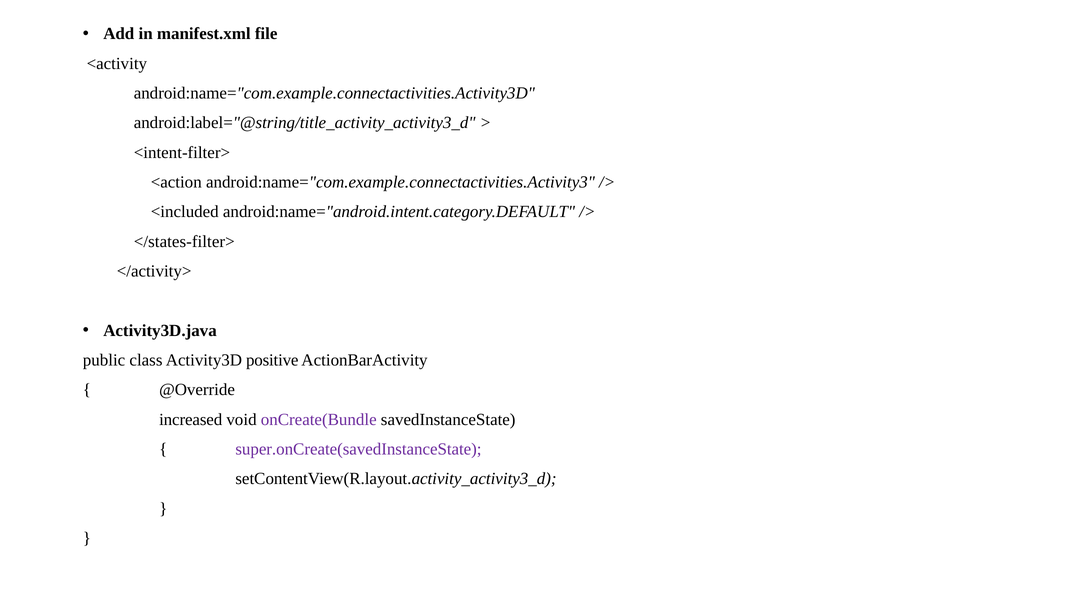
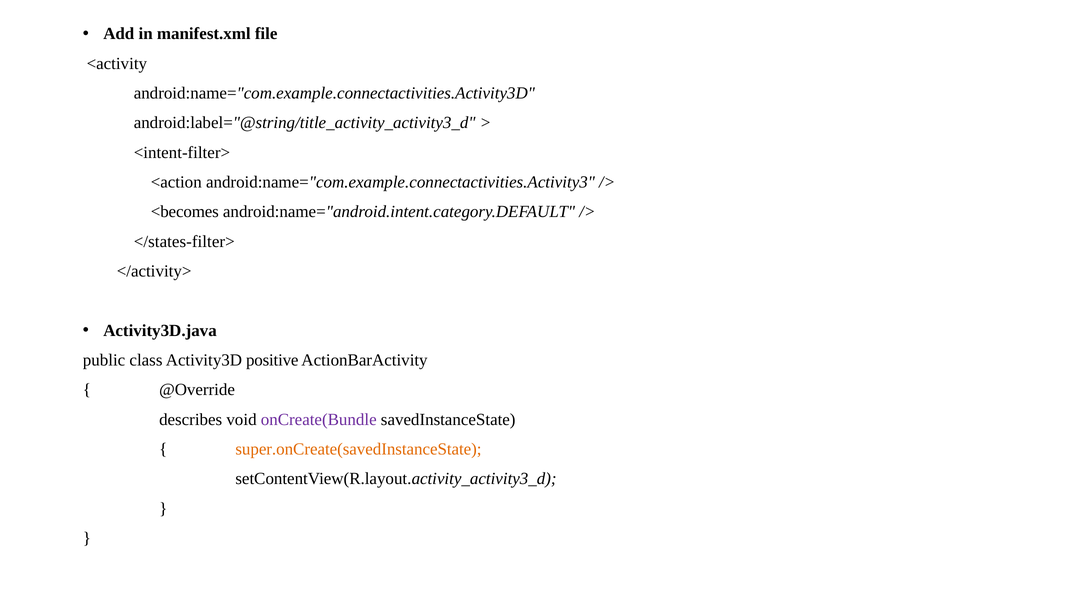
<included: <included -> <becomes (185, 212)
increased: increased -> describes (191, 420)
super.onCreate(savedInstanceState colour: purple -> orange (358, 449)
